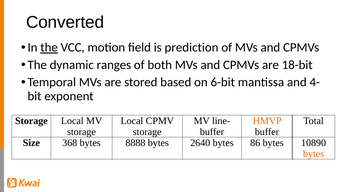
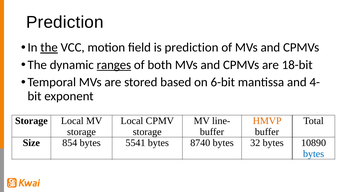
Converted: Converted -> Prediction (65, 22)
ranges underline: none -> present (114, 65)
368: 368 -> 854 (70, 143)
8888: 8888 -> 5541 (135, 143)
2640: 2640 -> 8740 (200, 143)
86: 86 -> 32 (255, 143)
bytes colour: orange -> blue (314, 154)
